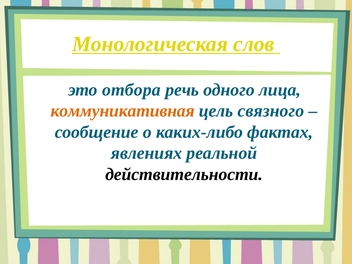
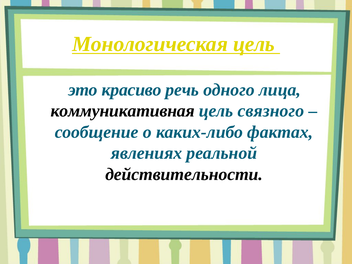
Монологическая слов: слов -> цель (254, 44)
отбора: отбора -> красиво (132, 90)
коммуникативная colour: orange -> black (123, 111)
